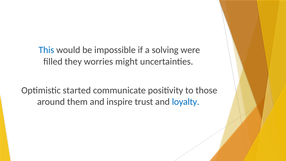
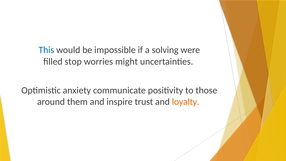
they: they -> stop (73, 61)
started: started -> anxiety (77, 90)
loyalty colour: blue -> orange (186, 102)
